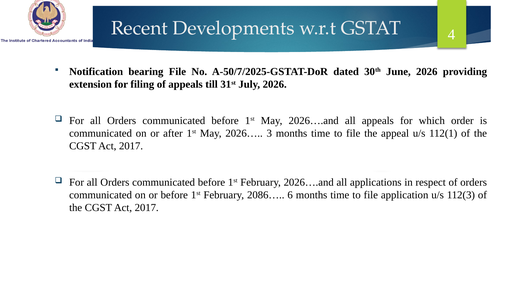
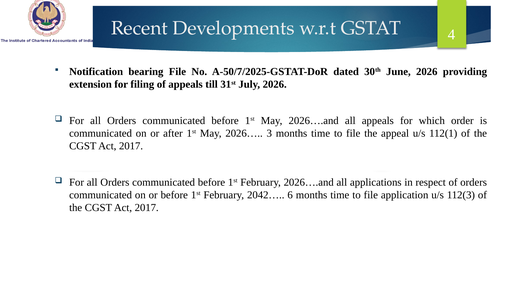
2086…: 2086… -> 2042… (266, 195)
